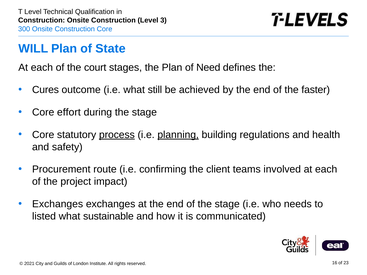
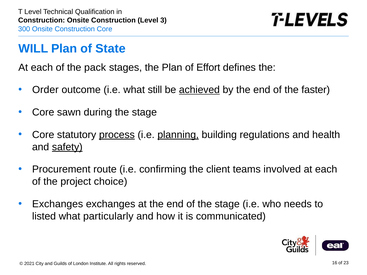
court: court -> pack (95, 68)
Need: Need -> Effort (208, 68)
Cures: Cures -> Order (45, 90)
achieved underline: none -> present (199, 90)
effort: effort -> sawn (69, 112)
safety underline: none -> present (67, 147)
impact: impact -> choice (111, 182)
sustainable: sustainable -> particularly (108, 216)
